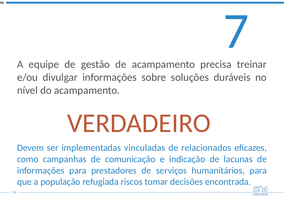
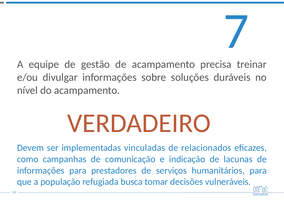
riscos: riscos -> busca (132, 182)
encontrada: encontrada -> vulneráveis (228, 182)
